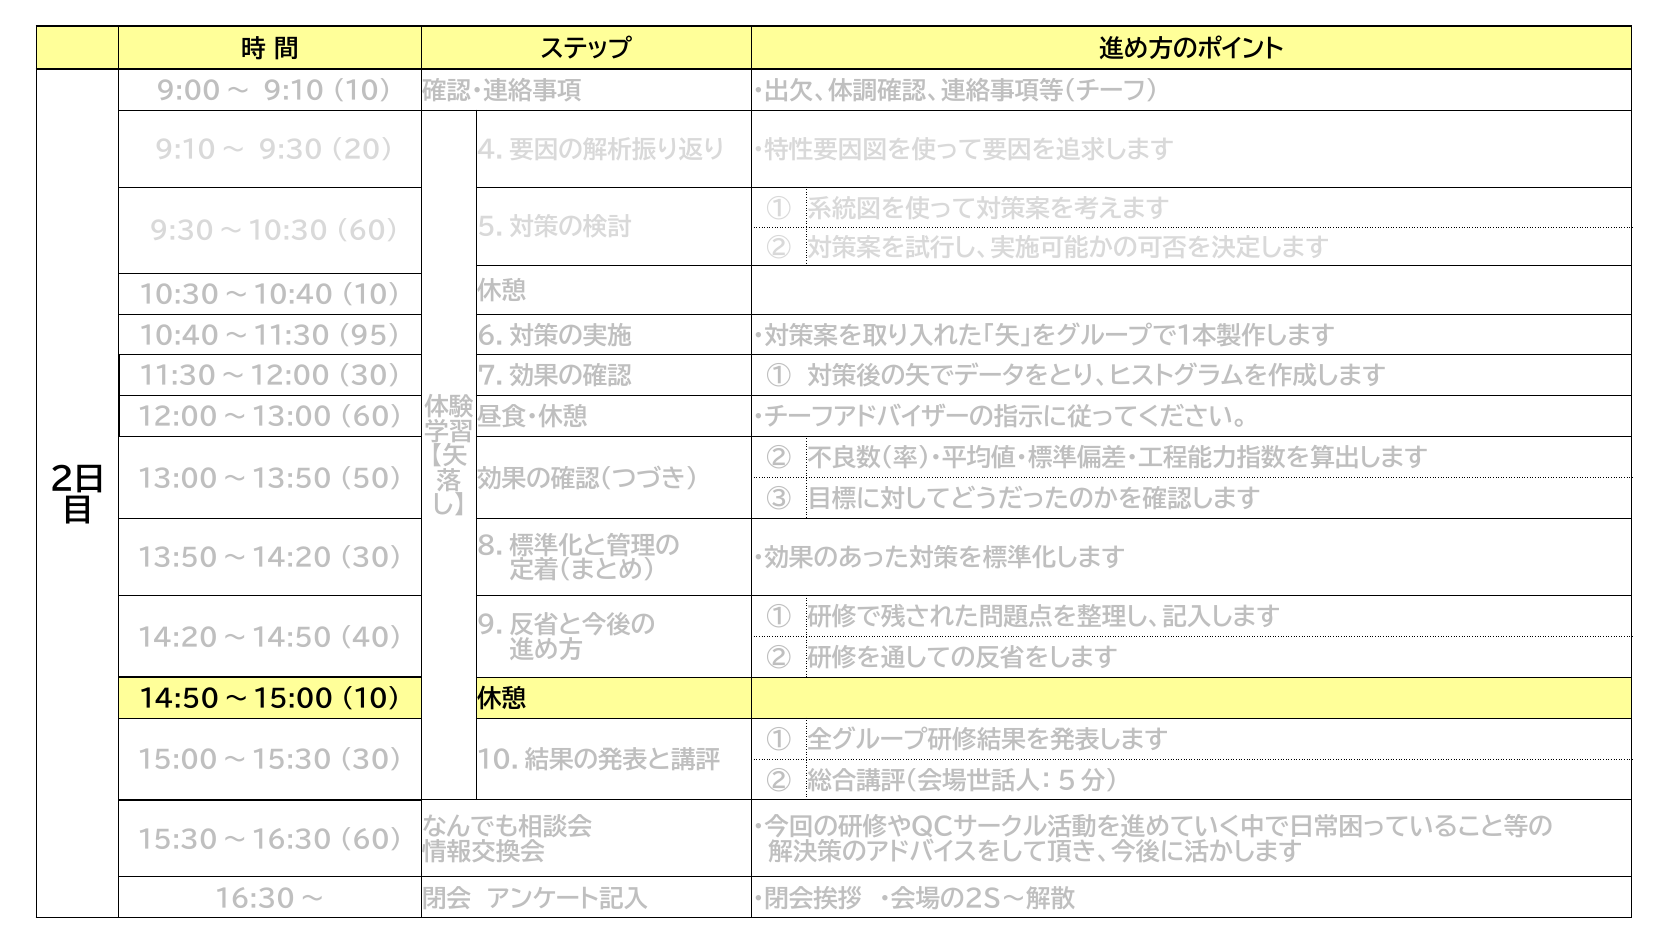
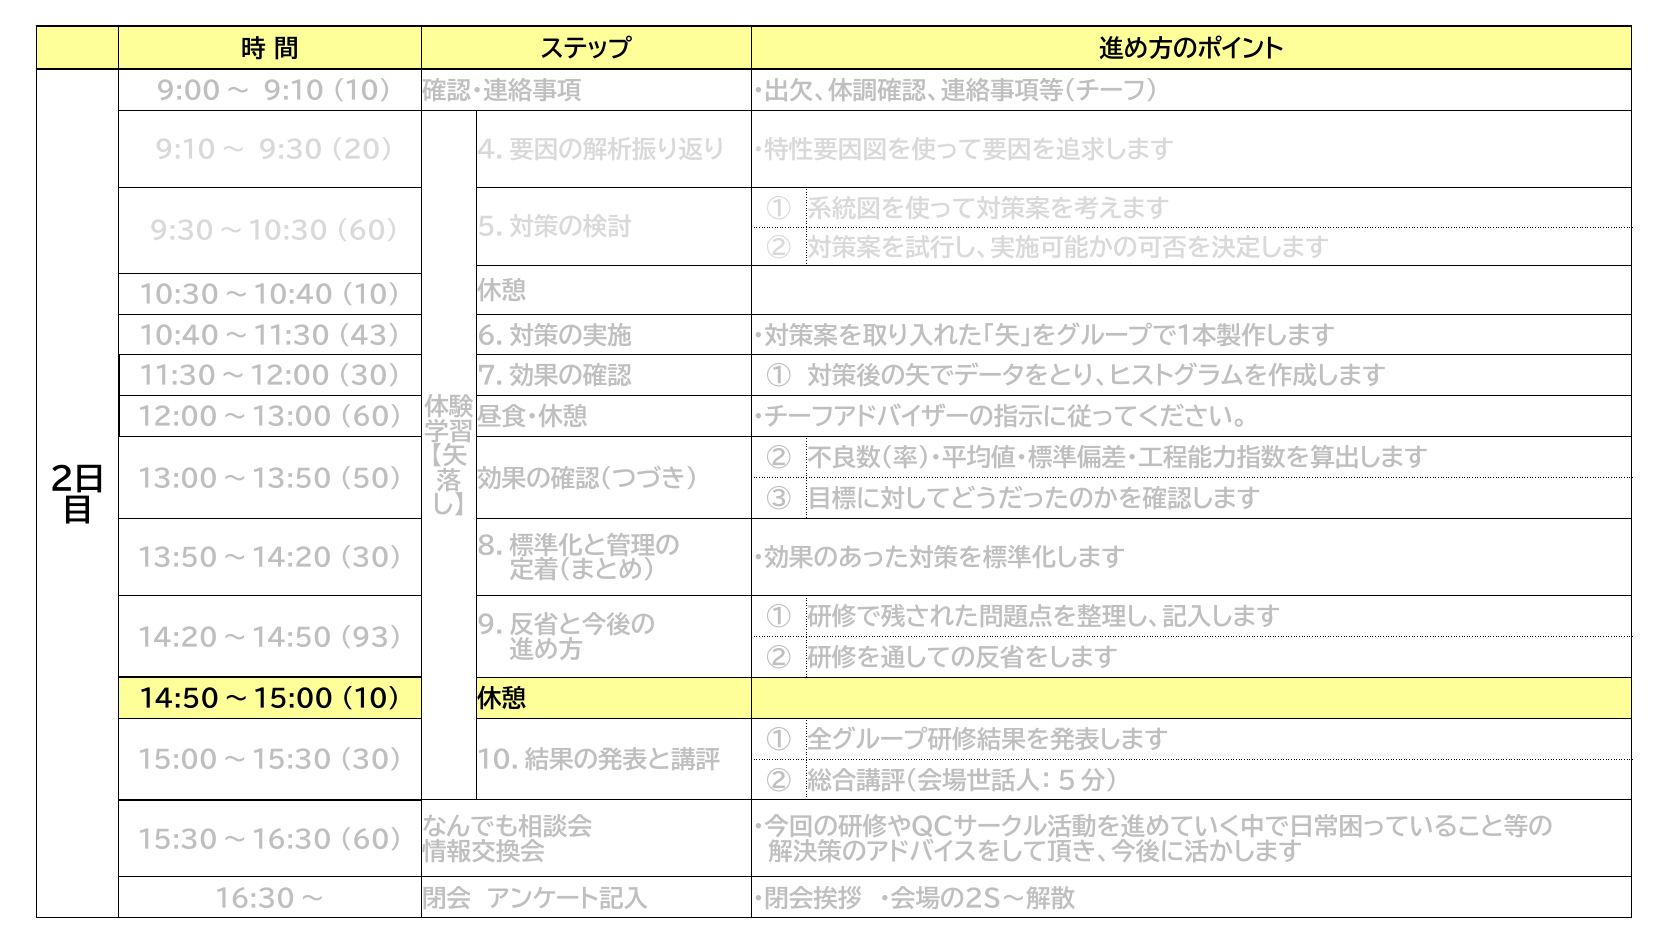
95: 95 -> 43 (369, 336)
40: 40 -> 93 (371, 638)
